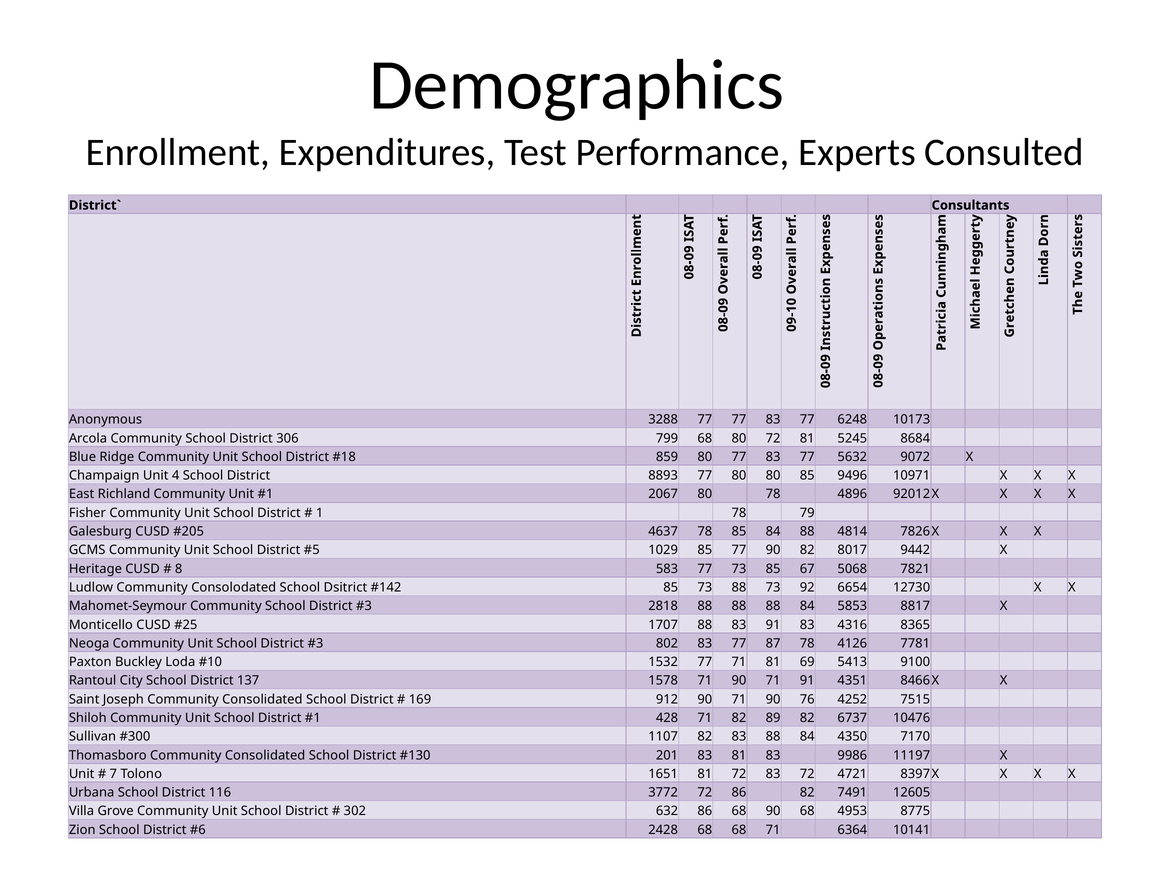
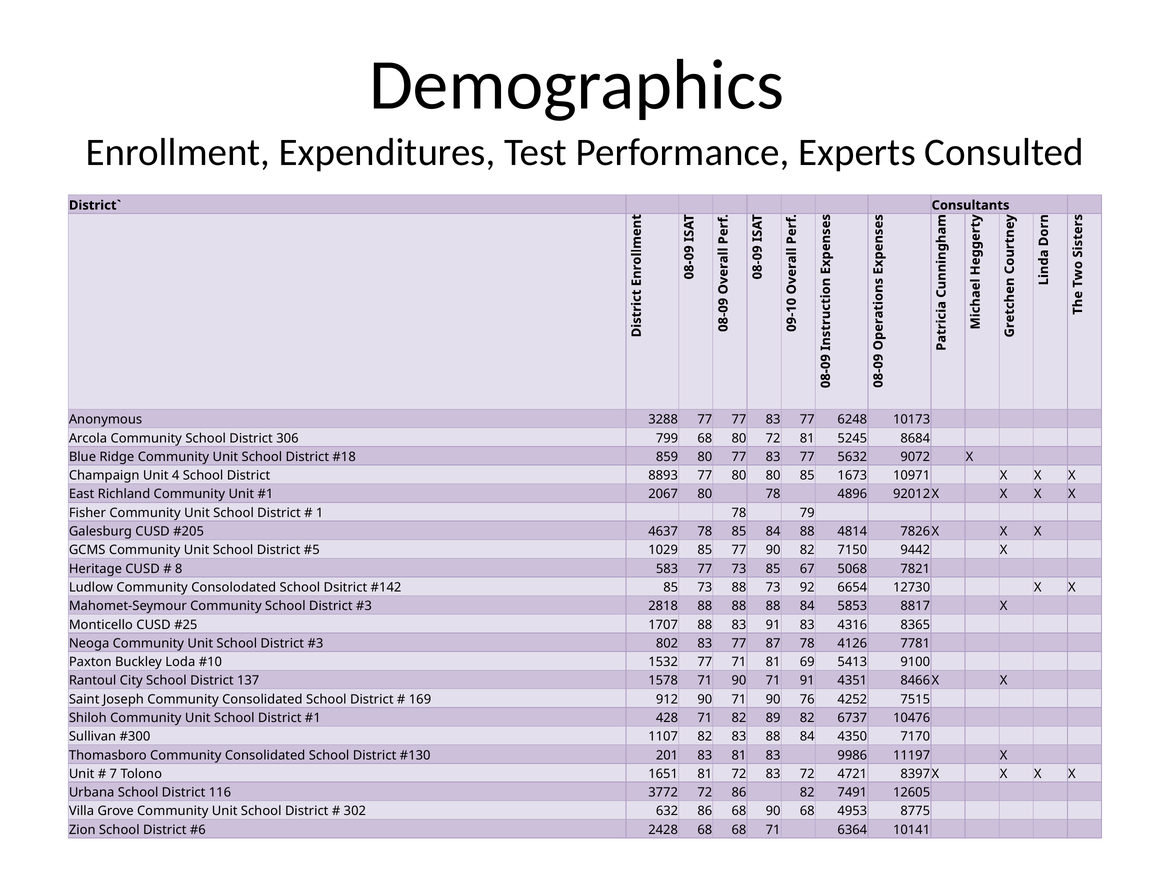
9496: 9496 -> 1673 (852, 476)
8017: 8017 -> 7150 (852, 550)
